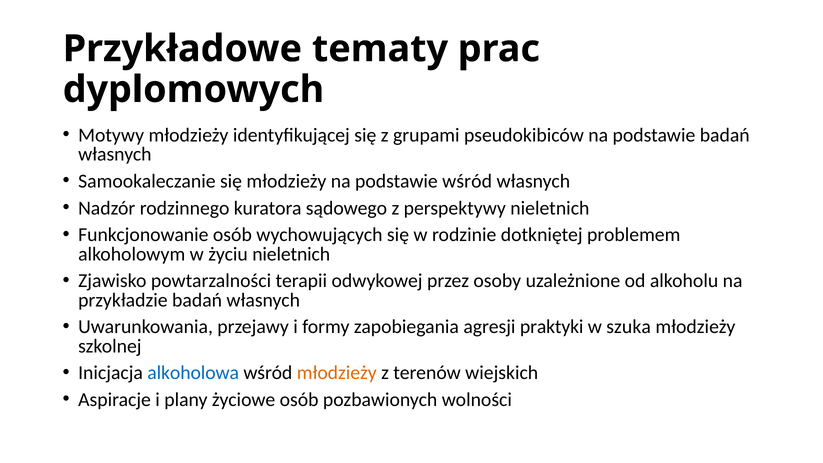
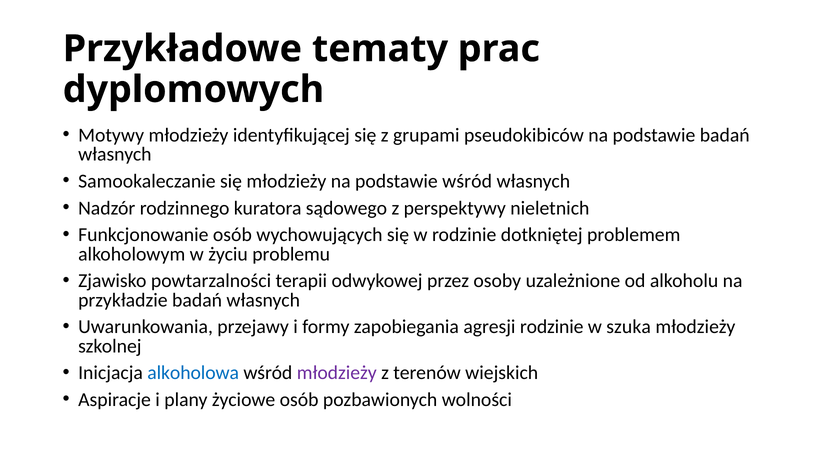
życiu nieletnich: nieletnich -> problemu (291, 254)
agresji praktyki: praktyki -> rodzinie (552, 327)
młodzieży colour: orange -> purple (337, 373)
